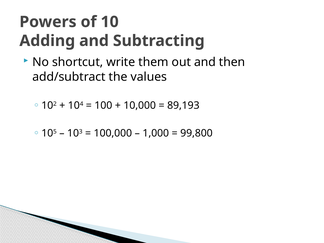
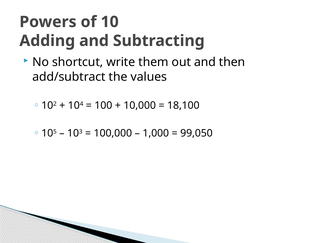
89,193: 89,193 -> 18,100 (183, 106)
99,800: 99,800 -> 99,050 (196, 133)
